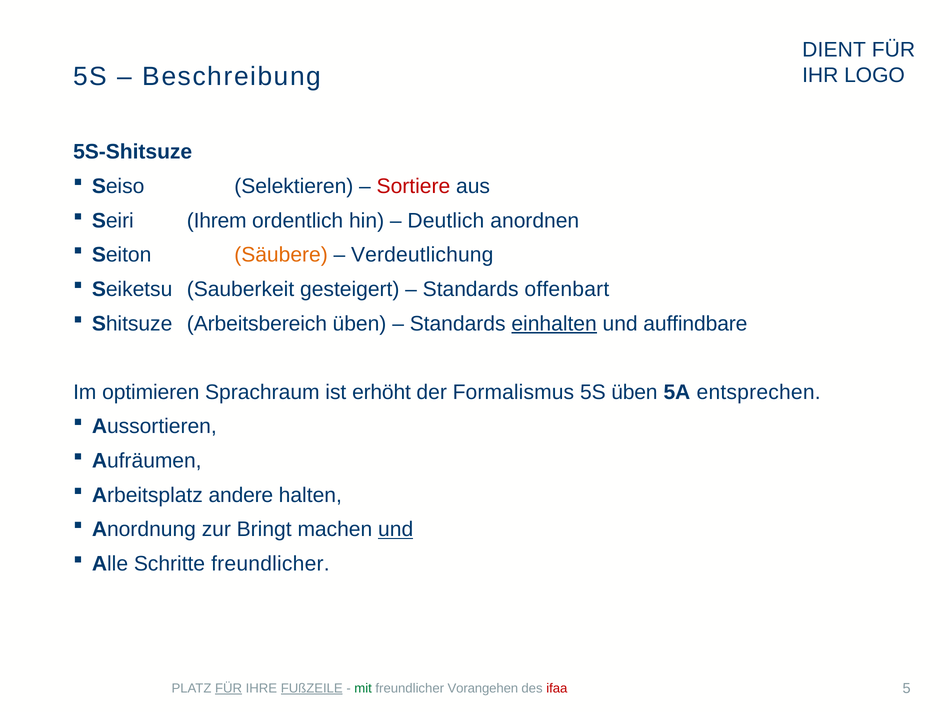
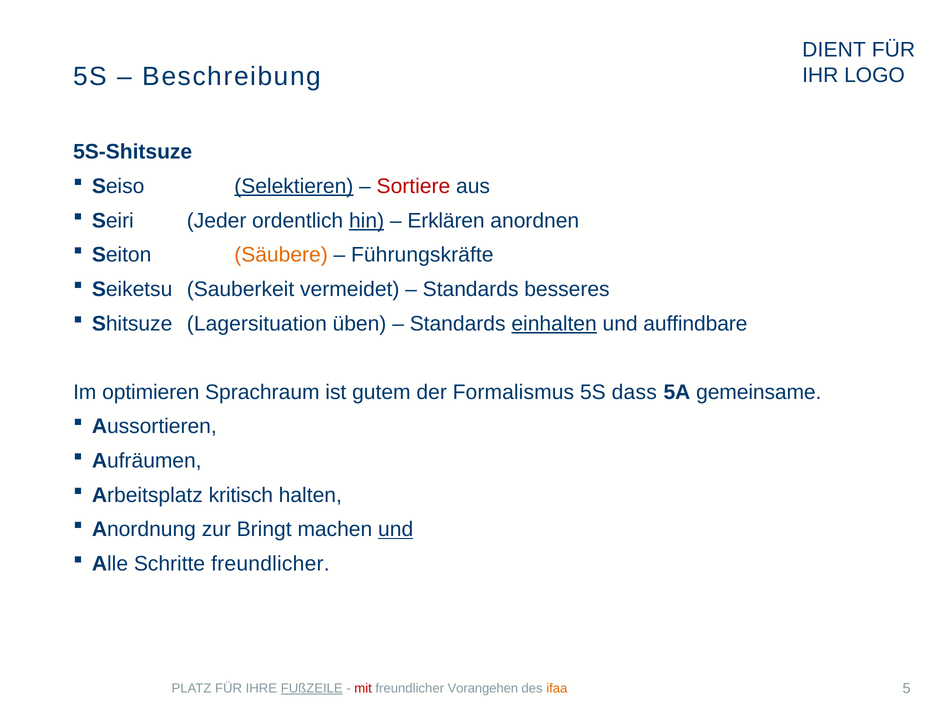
Selektieren underline: none -> present (294, 186)
Ihrem: Ihrem -> Jeder (217, 221)
hin underline: none -> present (367, 221)
Deutlich: Deutlich -> Erklären (446, 221)
Verdeutlichung: Verdeutlichung -> Führungskräfte (422, 255)
gesteigert: gesteigert -> vermeidet (350, 289)
offenbart: offenbart -> besseres (567, 289)
Arbeitsbereich: Arbeitsbereich -> Lagersituation (257, 323)
erhöht: erhöht -> gutem (381, 392)
5S üben: üben -> dass (634, 392)
entsprechen: entsprechen -> gemeinsame (759, 392)
andere: andere -> kritisch (241, 495)
FÜR underline: present -> none (229, 688)
mit colour: green -> red (363, 688)
ifaa colour: red -> orange (557, 688)
